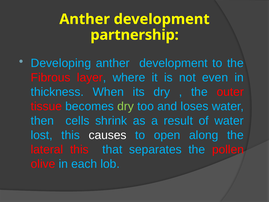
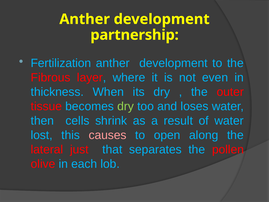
Developing: Developing -> Fertilization (61, 63)
causes colour: white -> pink (108, 135)
lateral this: this -> just (79, 149)
